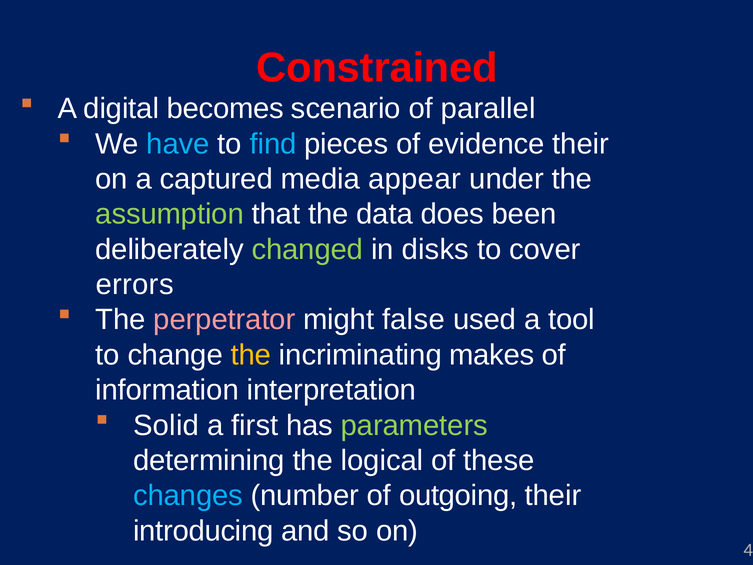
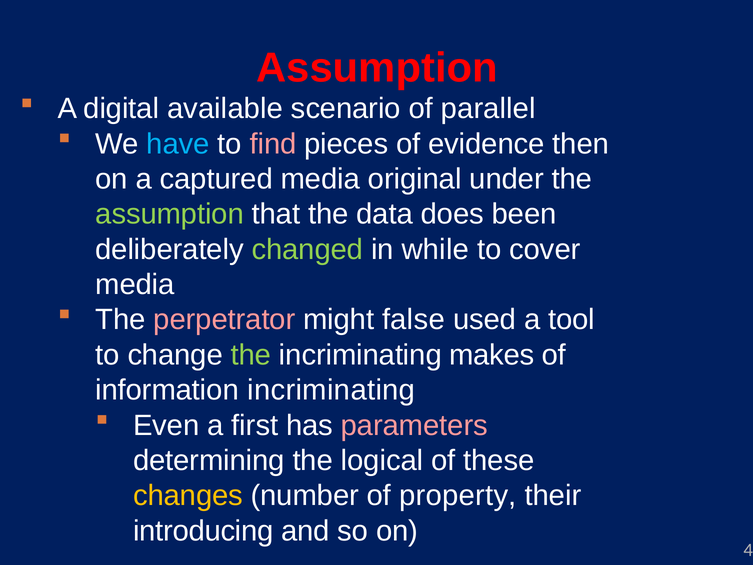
Constrained: Constrained -> Assumption (377, 68)
becomes: becomes -> available (225, 109)
find colour: light blue -> pink (273, 144)
evidence their: their -> then (581, 144)
appear: appear -> original (415, 179)
disks: disks -> while (435, 249)
errors: errors -> media (135, 285)
the colour: yellow -> light green (251, 355)
information interpretation: interpretation -> incriminating (331, 390)
Solid: Solid -> Even (166, 425)
parameters colour: light green -> pink (414, 425)
changes colour: light blue -> yellow (188, 495)
outgoing: outgoing -> property (458, 495)
